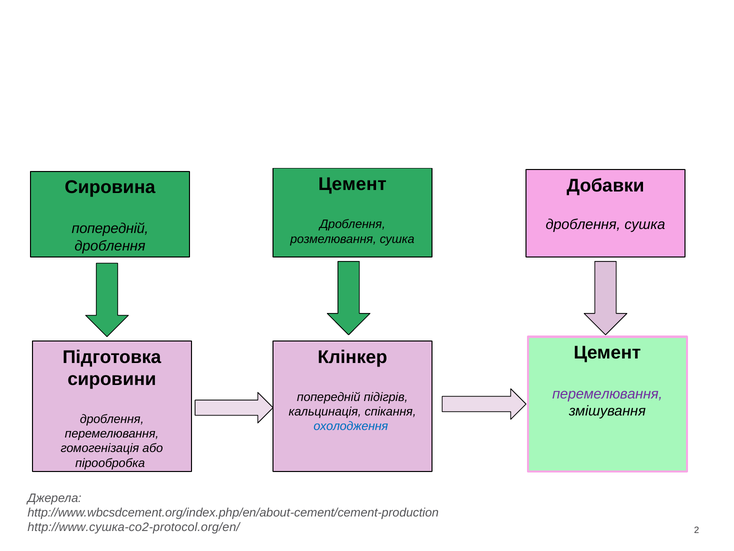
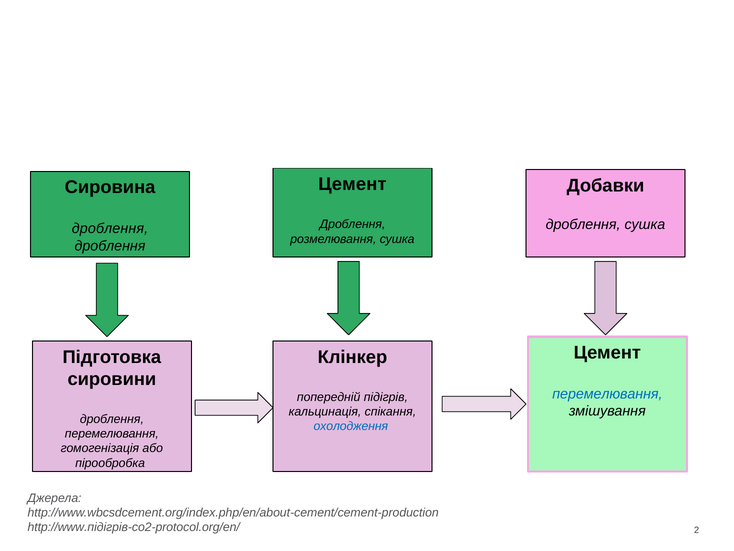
попередній: попередній -> дроблення (110, 229)
перемелювання colour: purple -> blue (607, 394)
http://www.сушка-co2-protocol.org/en/: http://www.сушка-co2-protocol.org/en/ -> http://www.підігрів-co2-protocol.org/en/ (134, 527)
